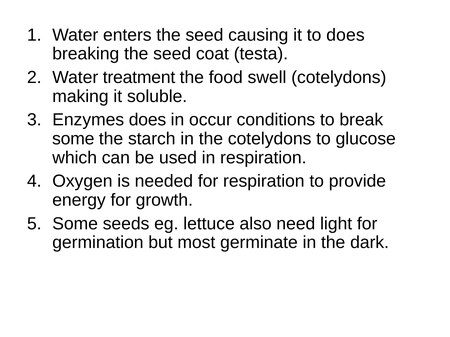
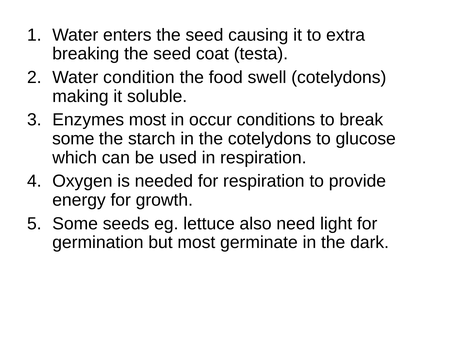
to does: does -> extra (346, 35)
treatment: treatment -> condition (139, 78)
Enzymes does: does -> most (147, 120)
